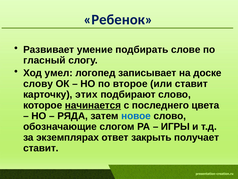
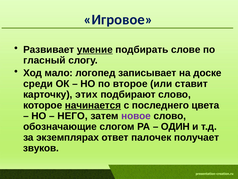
Ребенок: Ребенок -> Игровое (118, 20)
умение underline: none -> present (95, 49)
умел: умел -> мало (59, 73)
слову: слову -> среди (38, 84)
РЯДА: РЯДА -> НЕГО (73, 116)
новое colour: blue -> purple (136, 116)
ИГРЫ: ИГРЫ -> ОДИН (175, 126)
закрыть: закрыть -> палочек (151, 137)
ставит: ставит -> звуков (41, 148)
